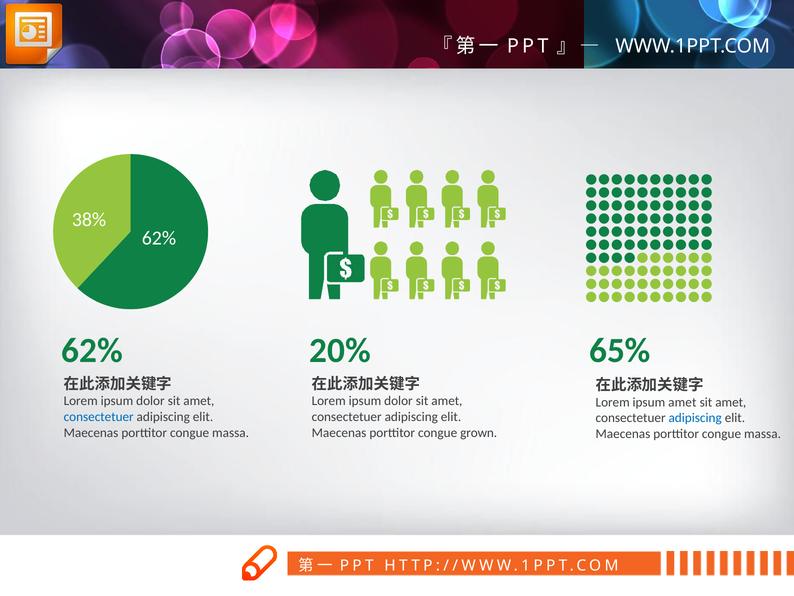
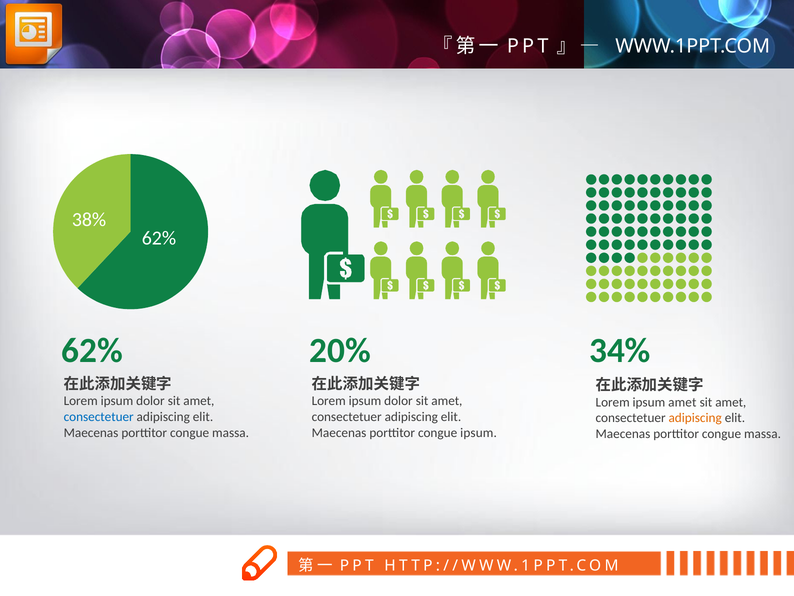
65%: 65% -> 34% (620, 350)
adipiscing colour: blue -> orange (695, 418)
congue grown: grown -> ipsum (479, 432)
